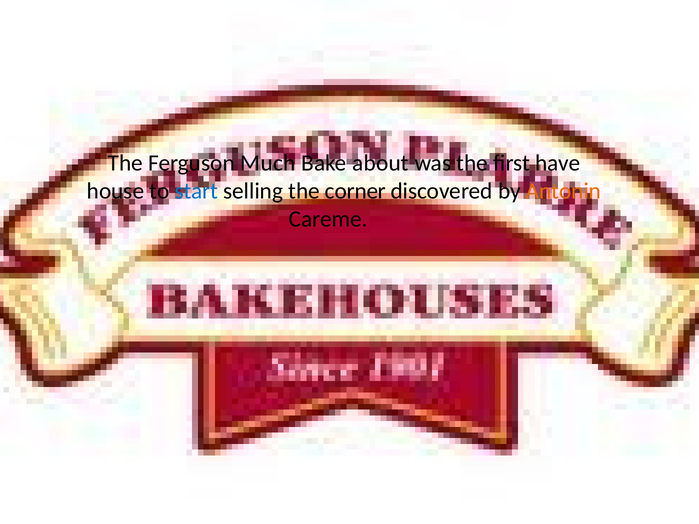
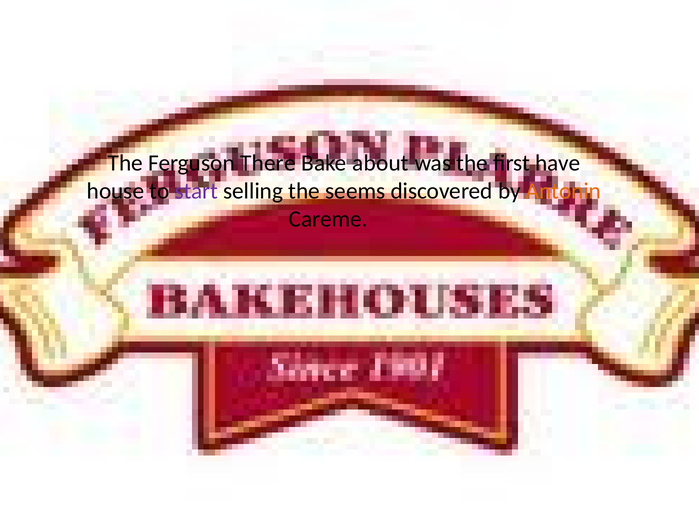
Much: Much -> There (268, 163)
start colour: blue -> purple (196, 191)
corner: corner -> seems (355, 191)
